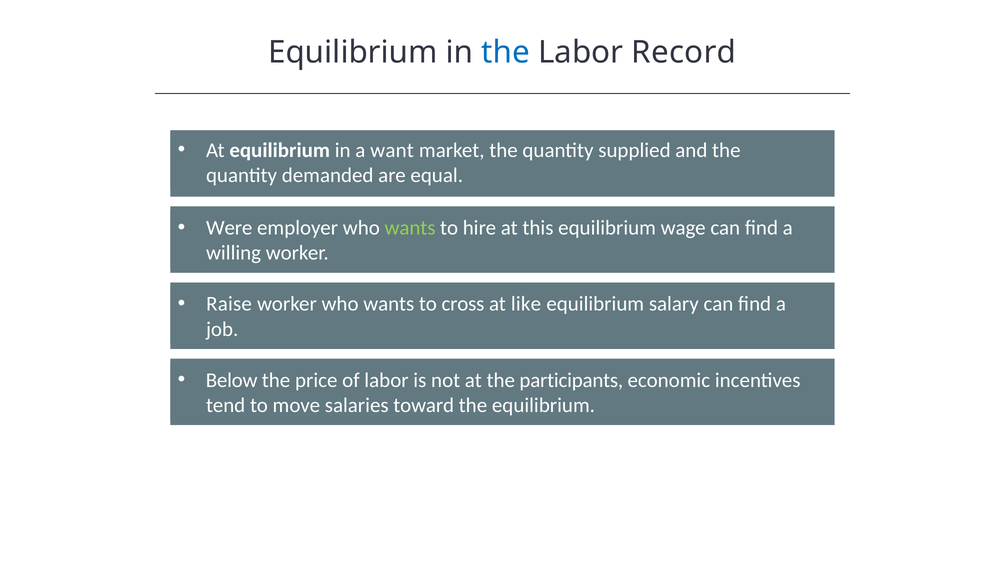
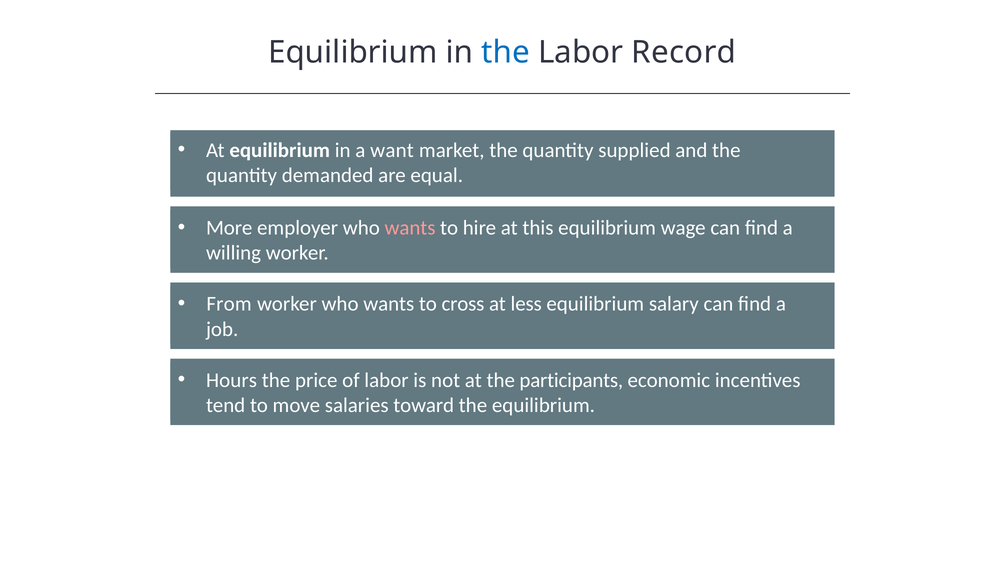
Were: Were -> More (229, 228)
wants colour: light green -> pink (410, 228)
Raise: Raise -> From (229, 304)
like: like -> less (526, 304)
Below: Below -> Hours (232, 380)
